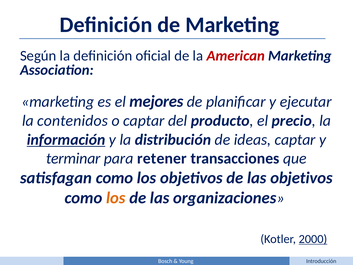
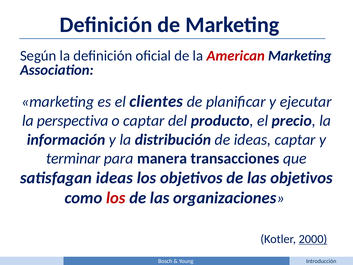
mejores: mejores -> clientes (156, 101)
contenidos: contenidos -> perspectiva (73, 121)
información underline: present -> none (66, 139)
retener: retener -> manera (162, 158)
satisfagan como: como -> ideas (114, 178)
los colour: orange -> red (116, 198)
